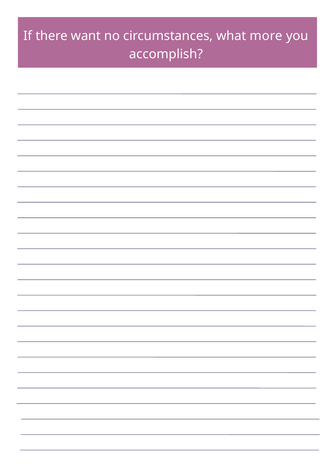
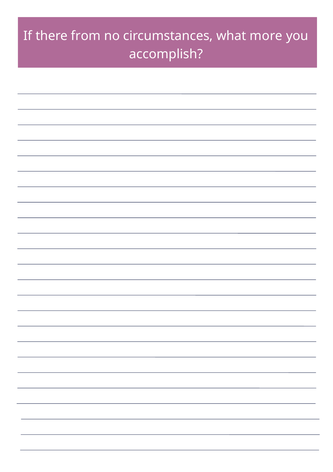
want: want -> from (86, 36)
